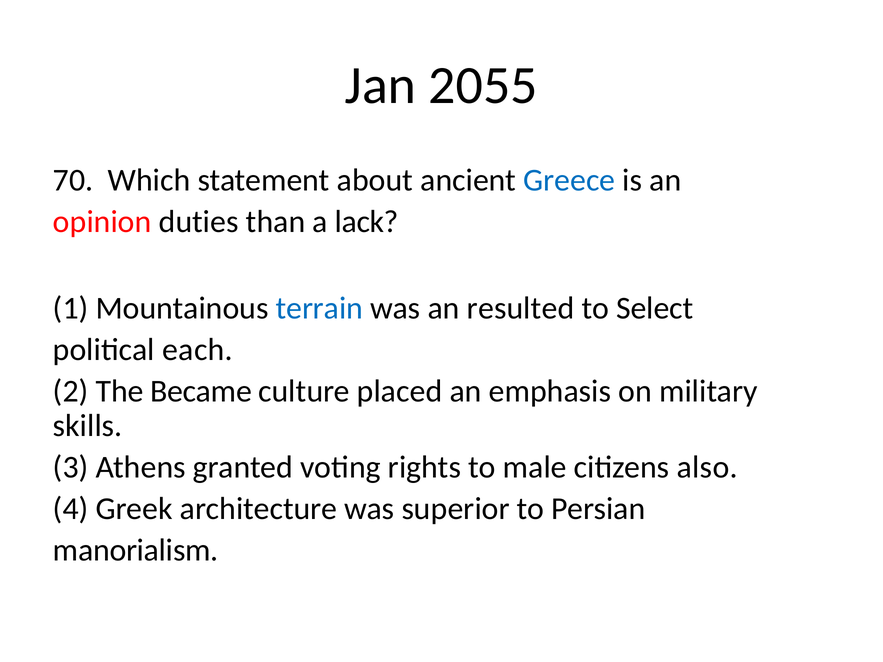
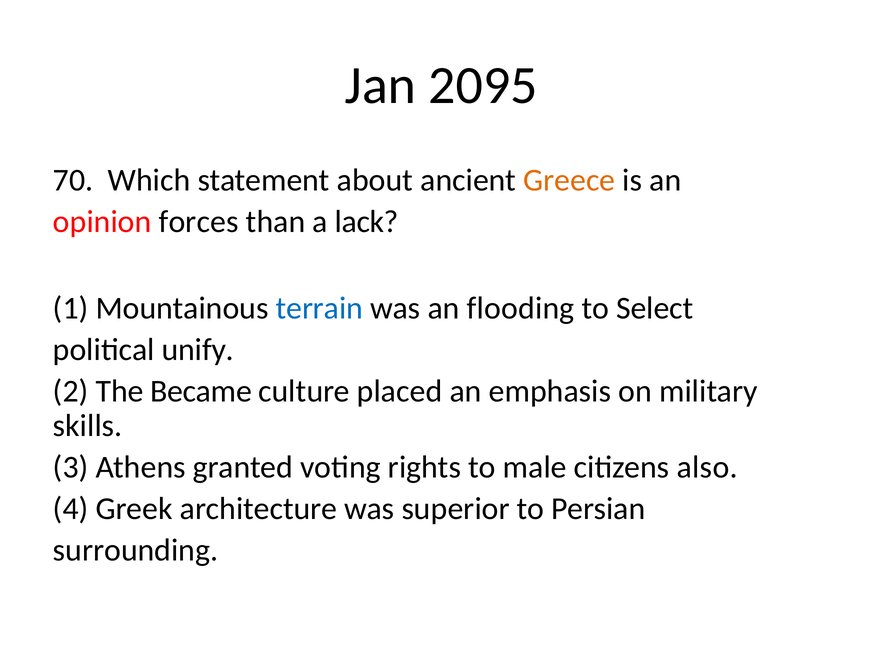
2055: 2055 -> 2095 (483, 85)
Greece colour: blue -> orange (569, 180)
duties: duties -> forces (199, 222)
resulted: resulted -> flooding (521, 309)
each: each -> unify (198, 350)
manorialism: manorialism -> surrounding (136, 550)
